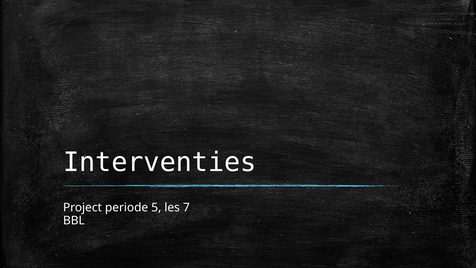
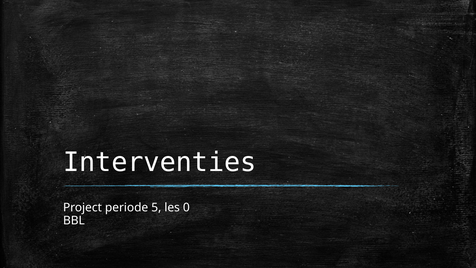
7: 7 -> 0 (186, 208)
